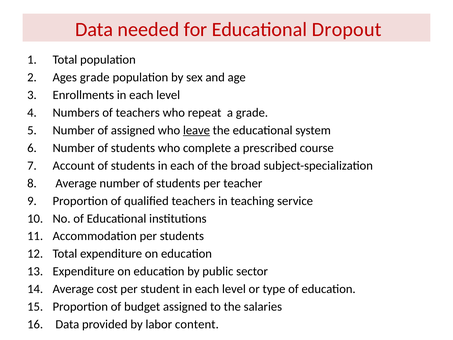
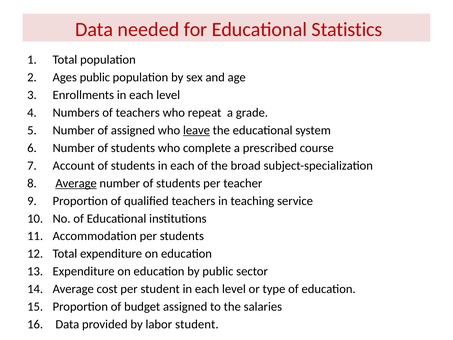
Dropout: Dropout -> Statistics (347, 29)
Ages grade: grade -> public (95, 77)
Average underline: none -> present (76, 183)
labor content: content -> student (197, 324)
